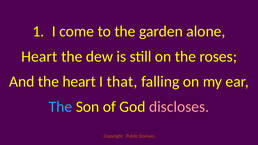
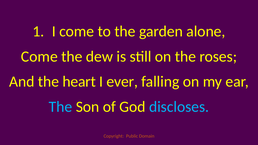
Heart: Heart -> Come (39, 57)
that: that -> ever (122, 82)
discloses colour: pink -> light blue (179, 107)
